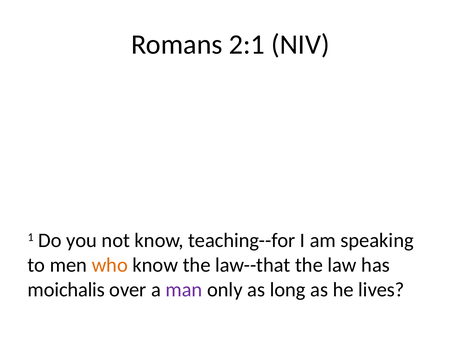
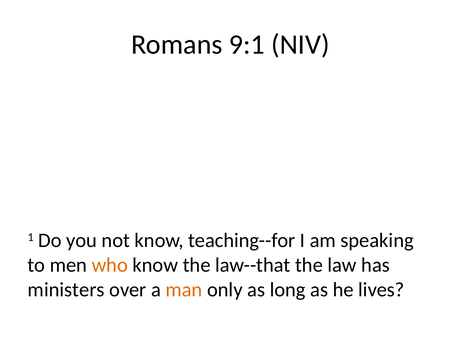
2:1: 2:1 -> 9:1 (247, 45)
moichalis: moichalis -> ministers (66, 290)
man colour: purple -> orange (184, 290)
